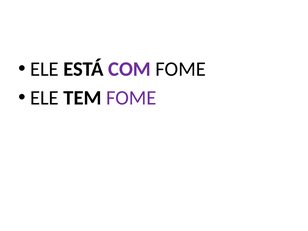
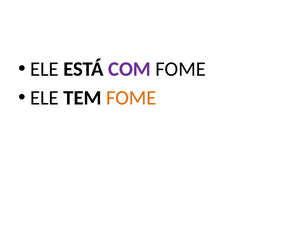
FOME colour: purple -> orange (131, 98)
